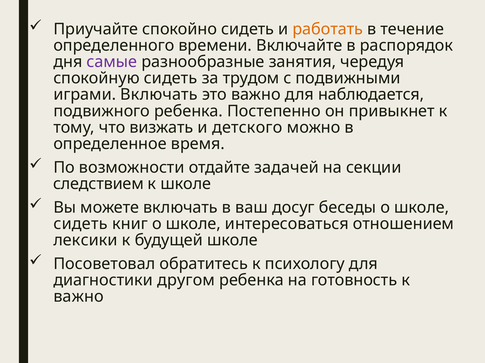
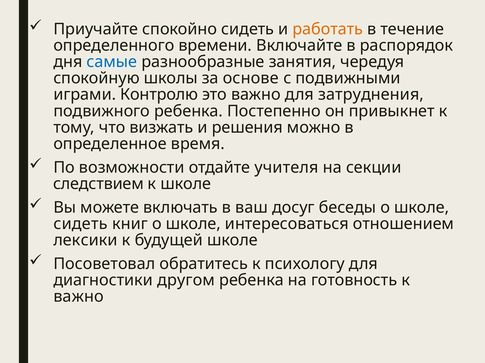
самые colour: purple -> blue (112, 62)
спокойную сидеть: сидеть -> школы (171, 78)
трудом: трудом -> основе (251, 78)
играми Включать: Включать -> Контролю (159, 95)
наблюдается: наблюдается -> затруднения (371, 95)
детского: детского -> решения (247, 128)
задачей: задачей -> учителя (286, 168)
